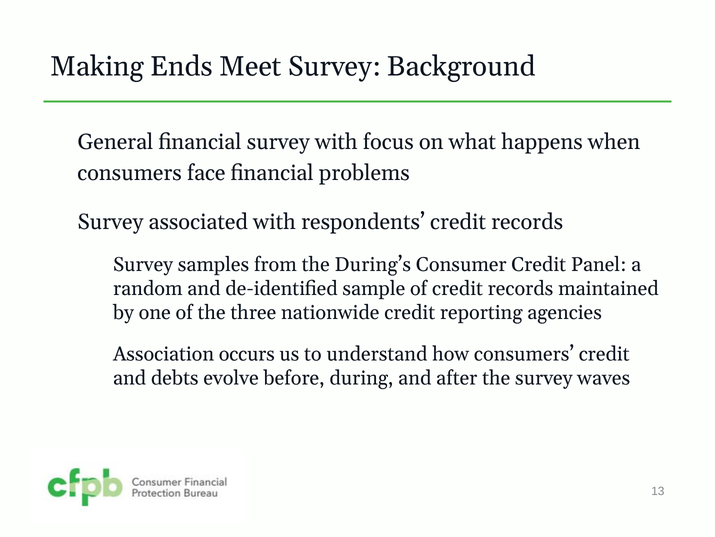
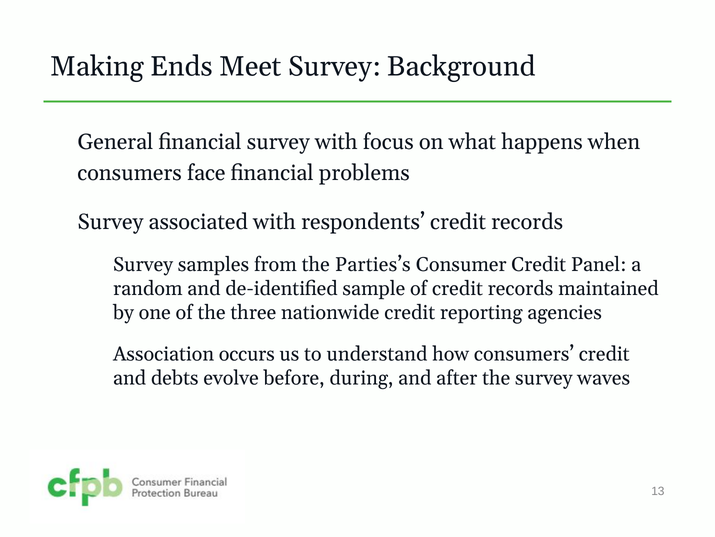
During’s: During’s -> Parties’s (373, 265)
